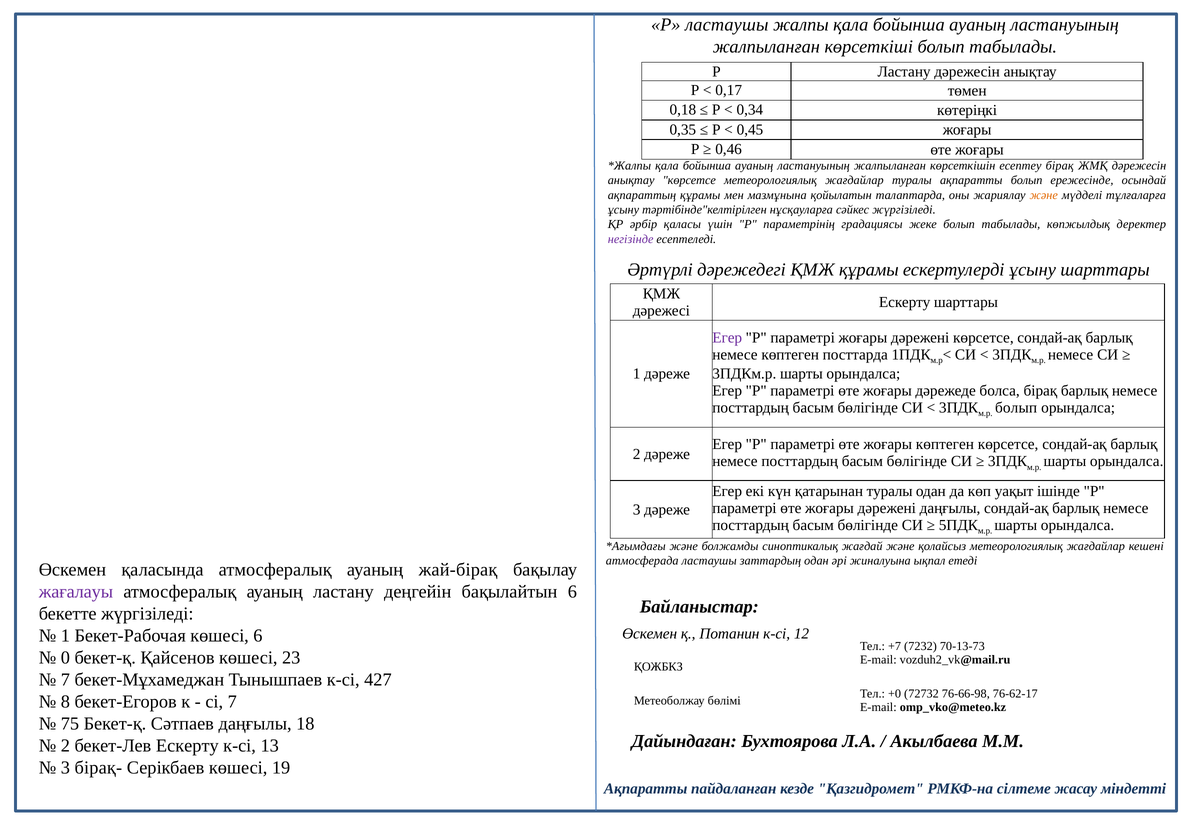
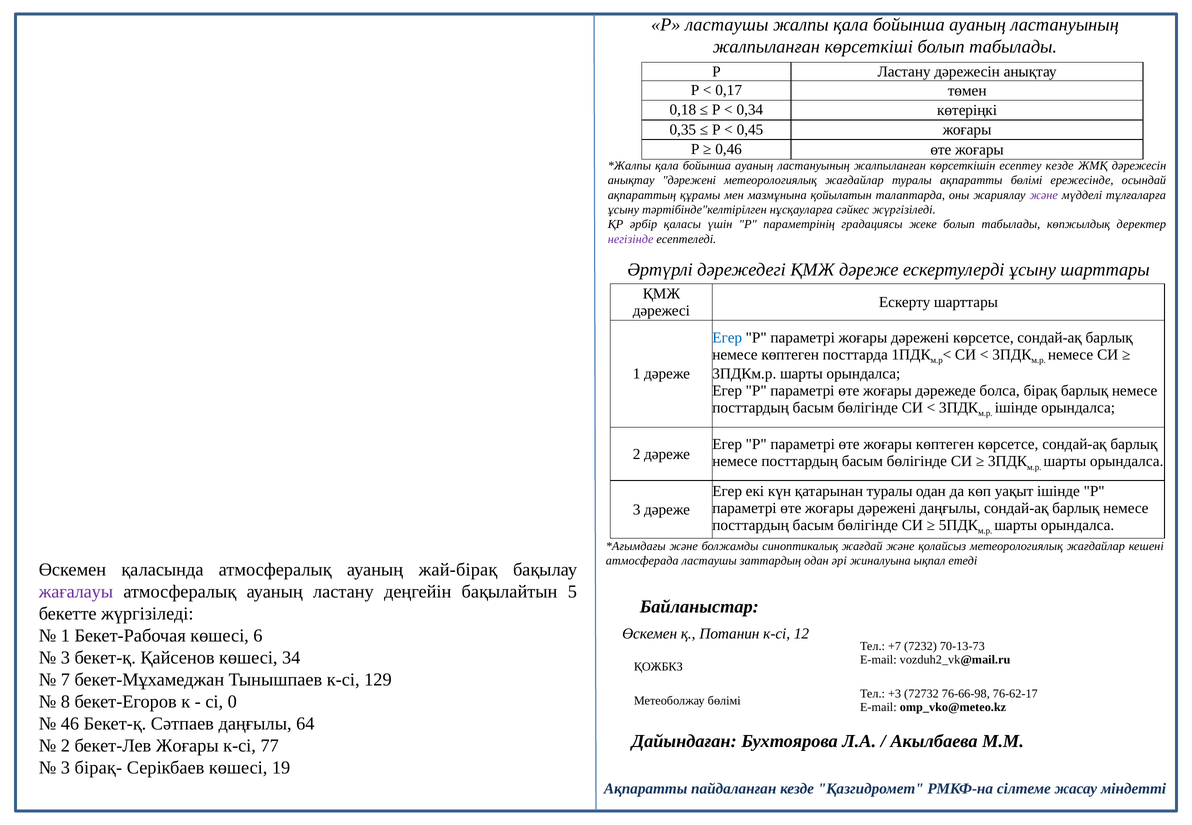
есептеу бірақ: бірақ -> кезде (1060, 166)
анықтау көрсетсе: көрсетсе -> дәрежені (689, 181)
ақпаратты болып: болып -> бөлімі (1027, 181)
және colour: orange -> purple (1044, 195)
ҚМЖ құрамы: құрамы -> дәреже (869, 270)
Егер colour: purple -> blue (727, 338)
болып: болып -> ішінде (1016, 408)
бақылайтын 6: 6 -> 5 (572, 592)
0: 0 -> 3 (65, 658)
23: 23 -> 34 (291, 658)
427: 427 -> 129 (378, 680)
+0: +0 -> +3 (895, 694)
сі 7: 7 -> 0 (232, 702)
75: 75 -> 46 (70, 724)
18: 18 -> 64 (305, 724)
бекет-Лев Ескерту: Ескерту -> Жоғары (187, 746)
13: 13 -> 77 (270, 746)
